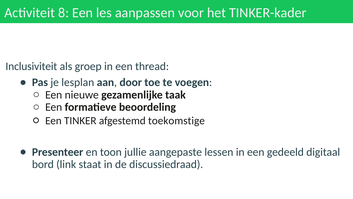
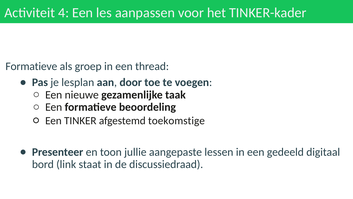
8: 8 -> 4 (64, 13)
Inclusiviteit: Inclusiviteit -> Formatieve (31, 66)
